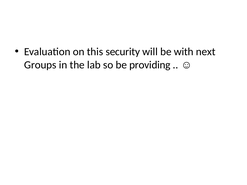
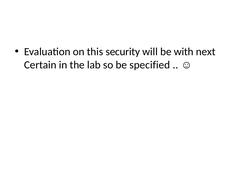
Groups: Groups -> Certain (40, 65)
providing: providing -> specified (150, 65)
